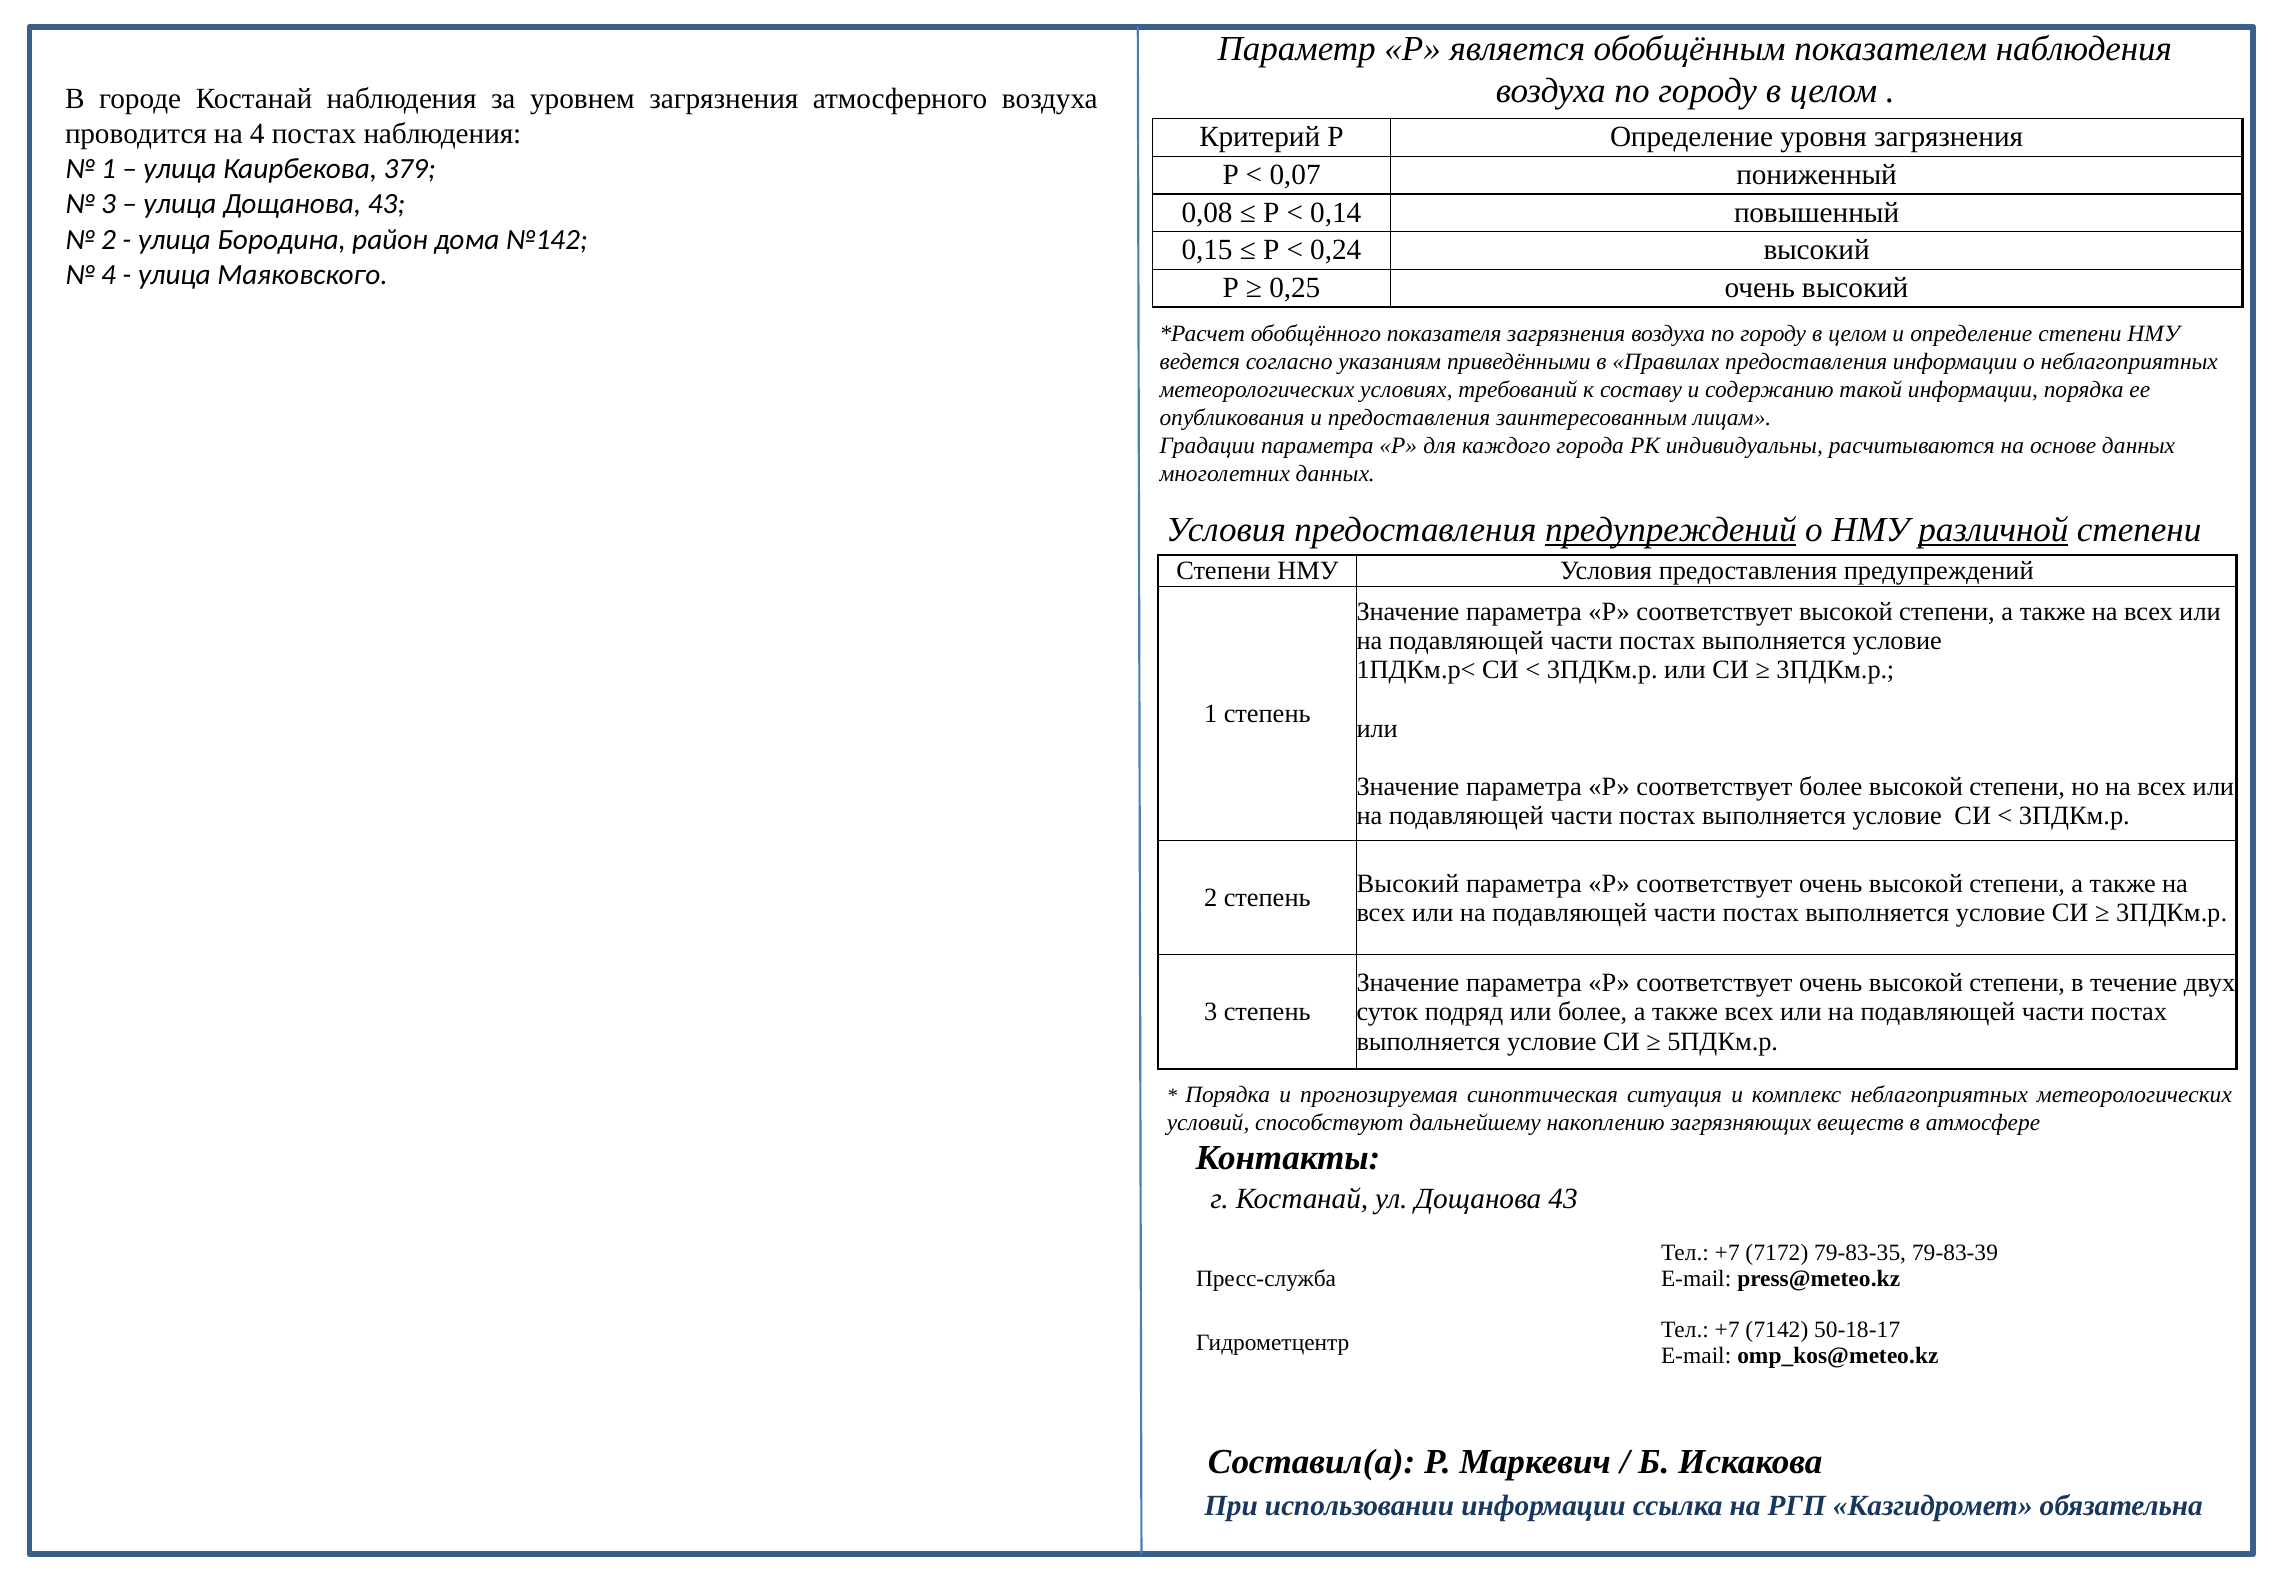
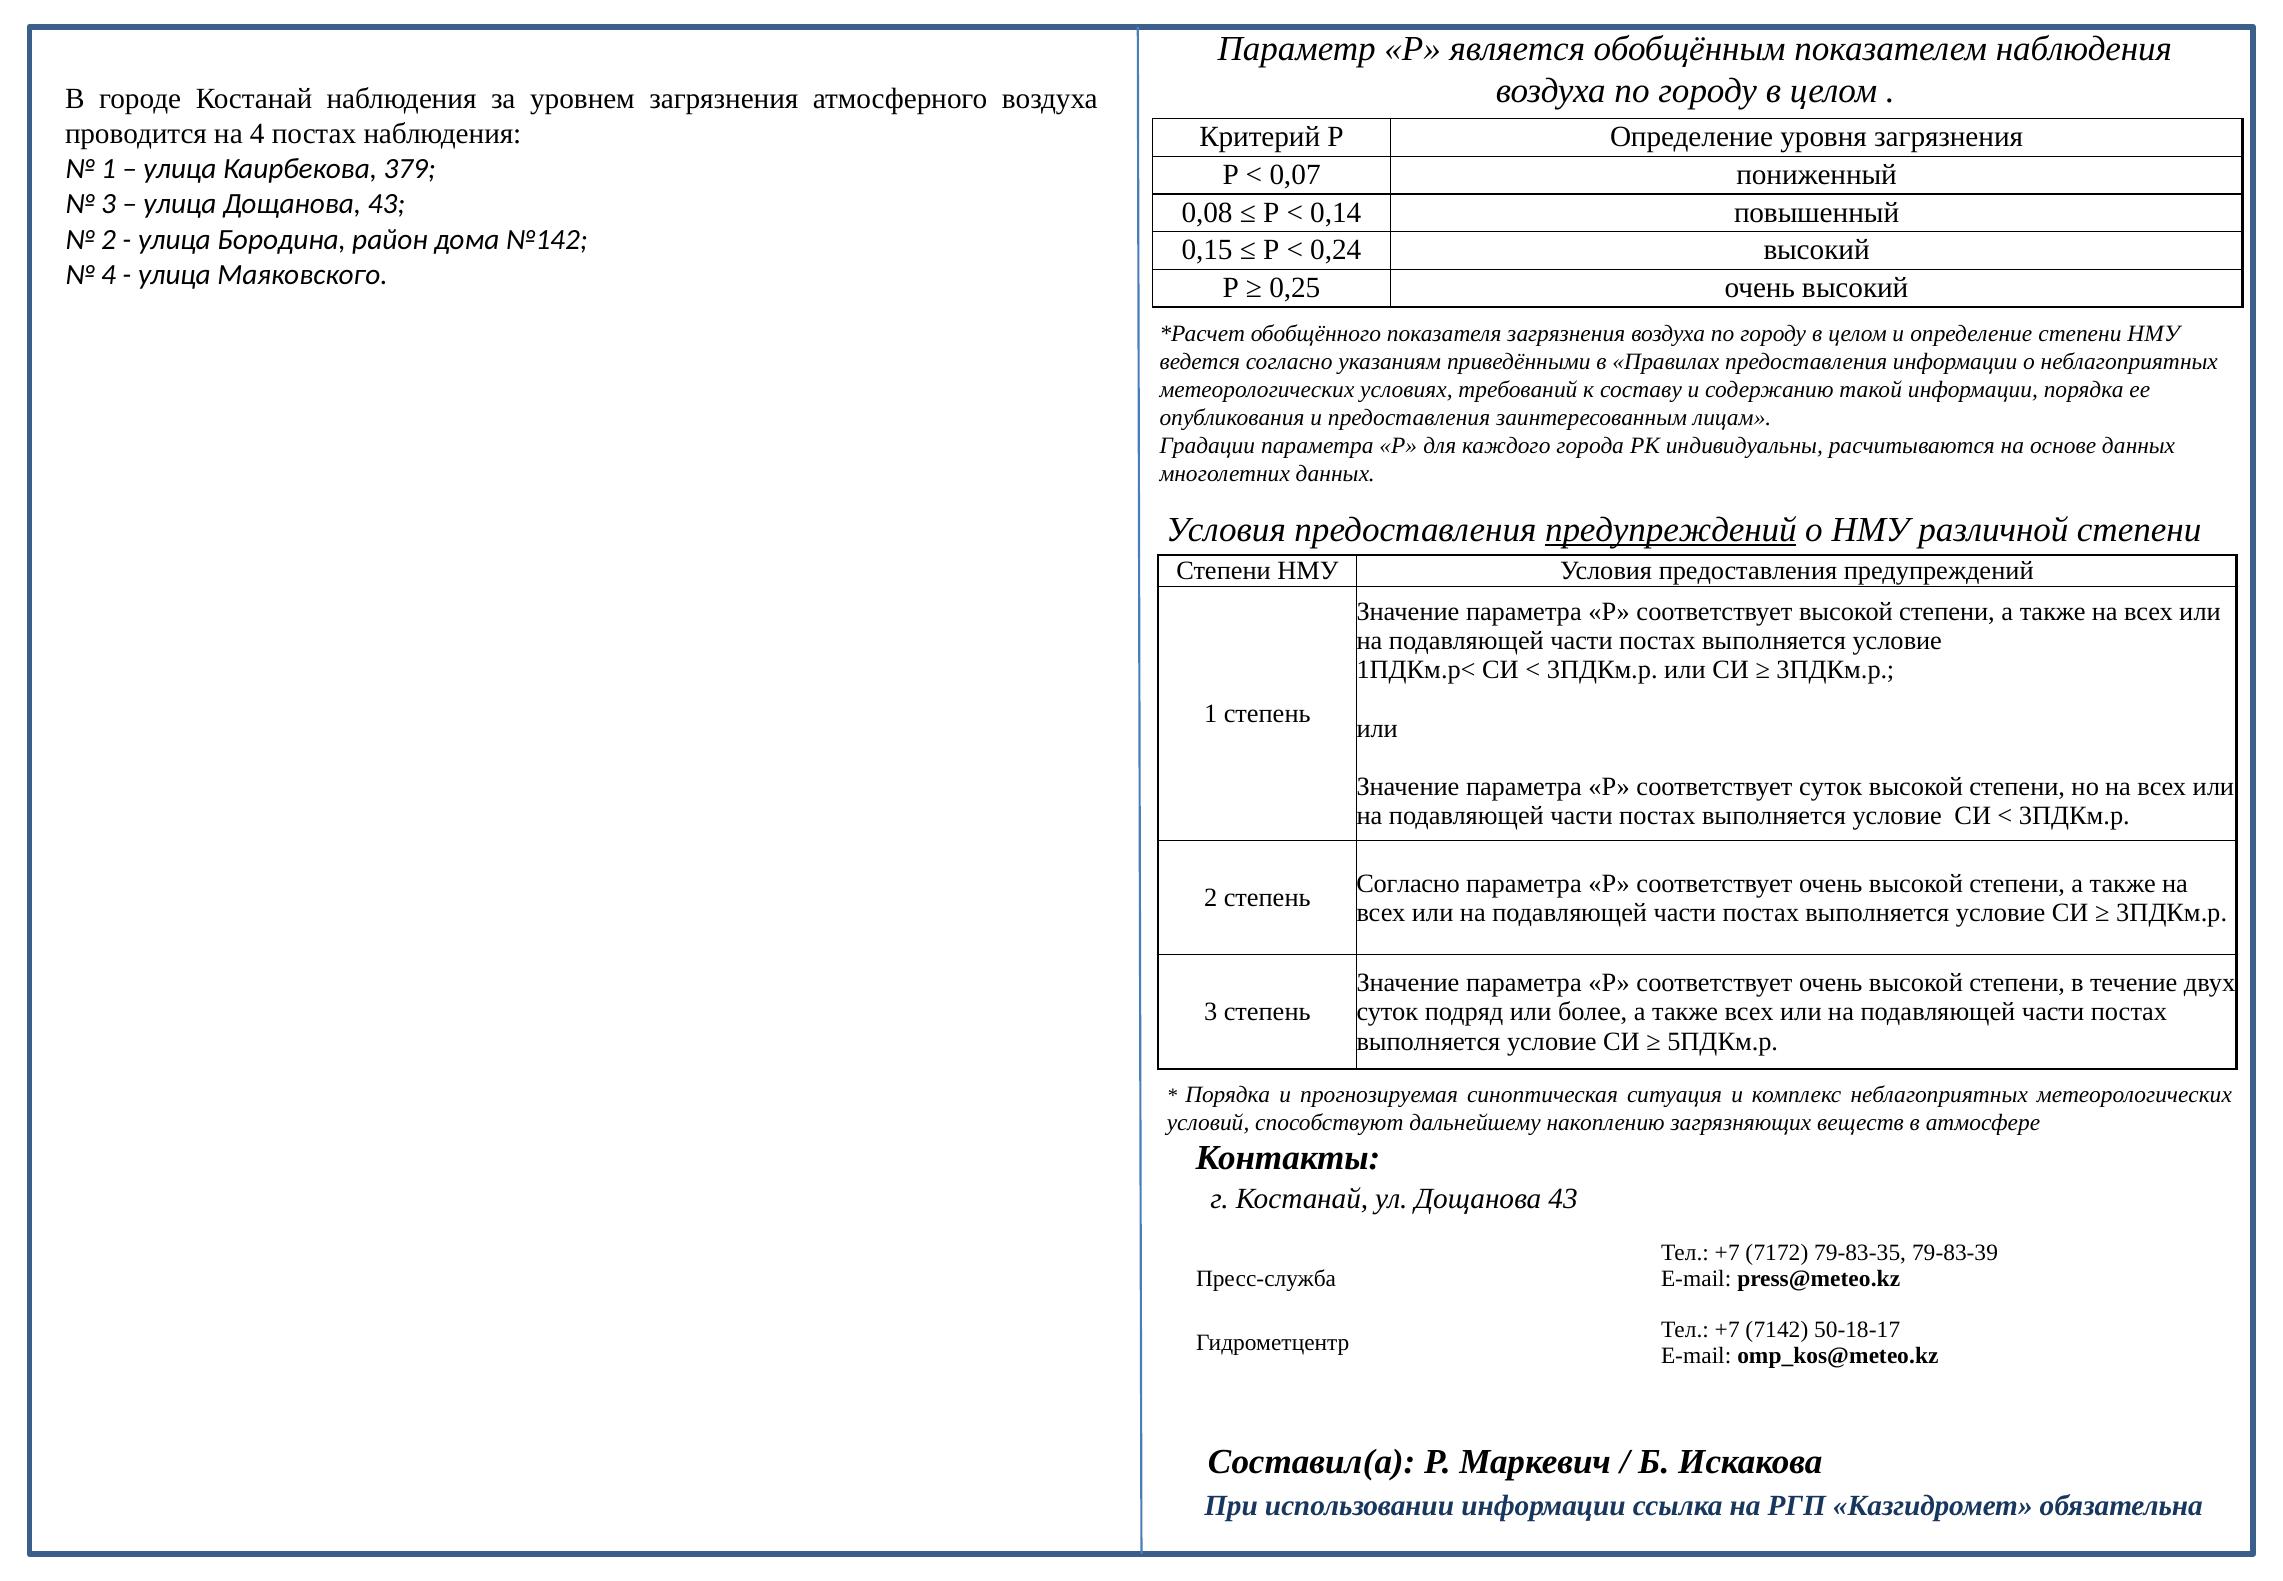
различной underline: present -> none (1993, 529)
соответствует более: более -> суток (1831, 787)
Высокий: Высокий -> Согласно (1408, 883)
